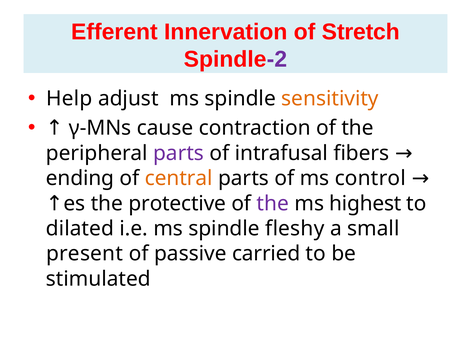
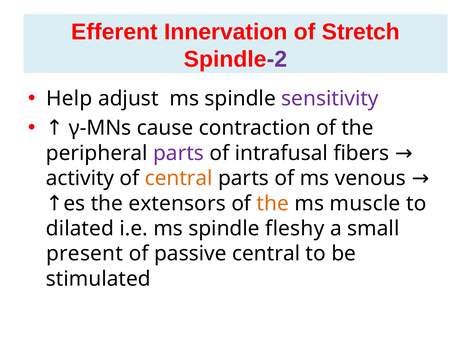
sensitivity colour: orange -> purple (330, 99)
ending: ending -> activity (80, 178)
control: control -> venous (370, 178)
protective: protective -> extensors (177, 204)
the colour: purple -> orange (273, 204)
highest: highest -> muscle (365, 204)
passive carried: carried -> central (266, 254)
